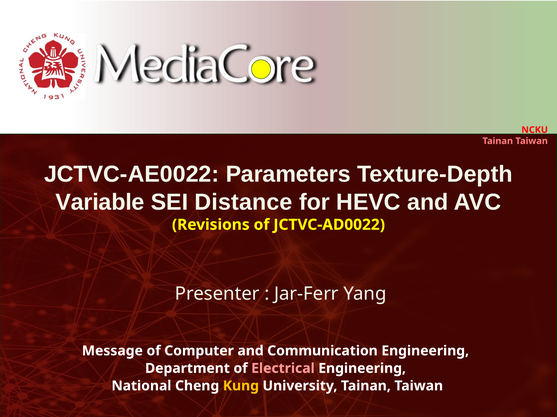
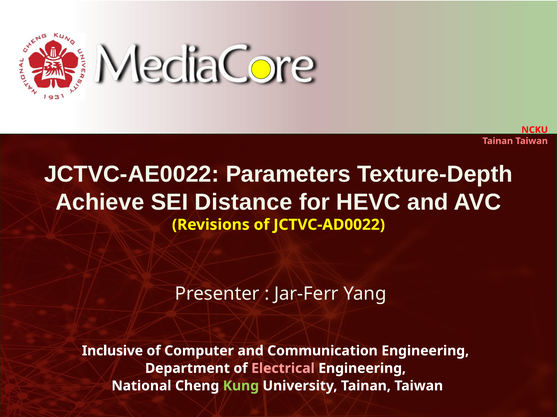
Variable: Variable -> Achieve (100, 202)
Message: Message -> Inclusive (112, 351)
Kung colour: yellow -> light green (241, 386)
